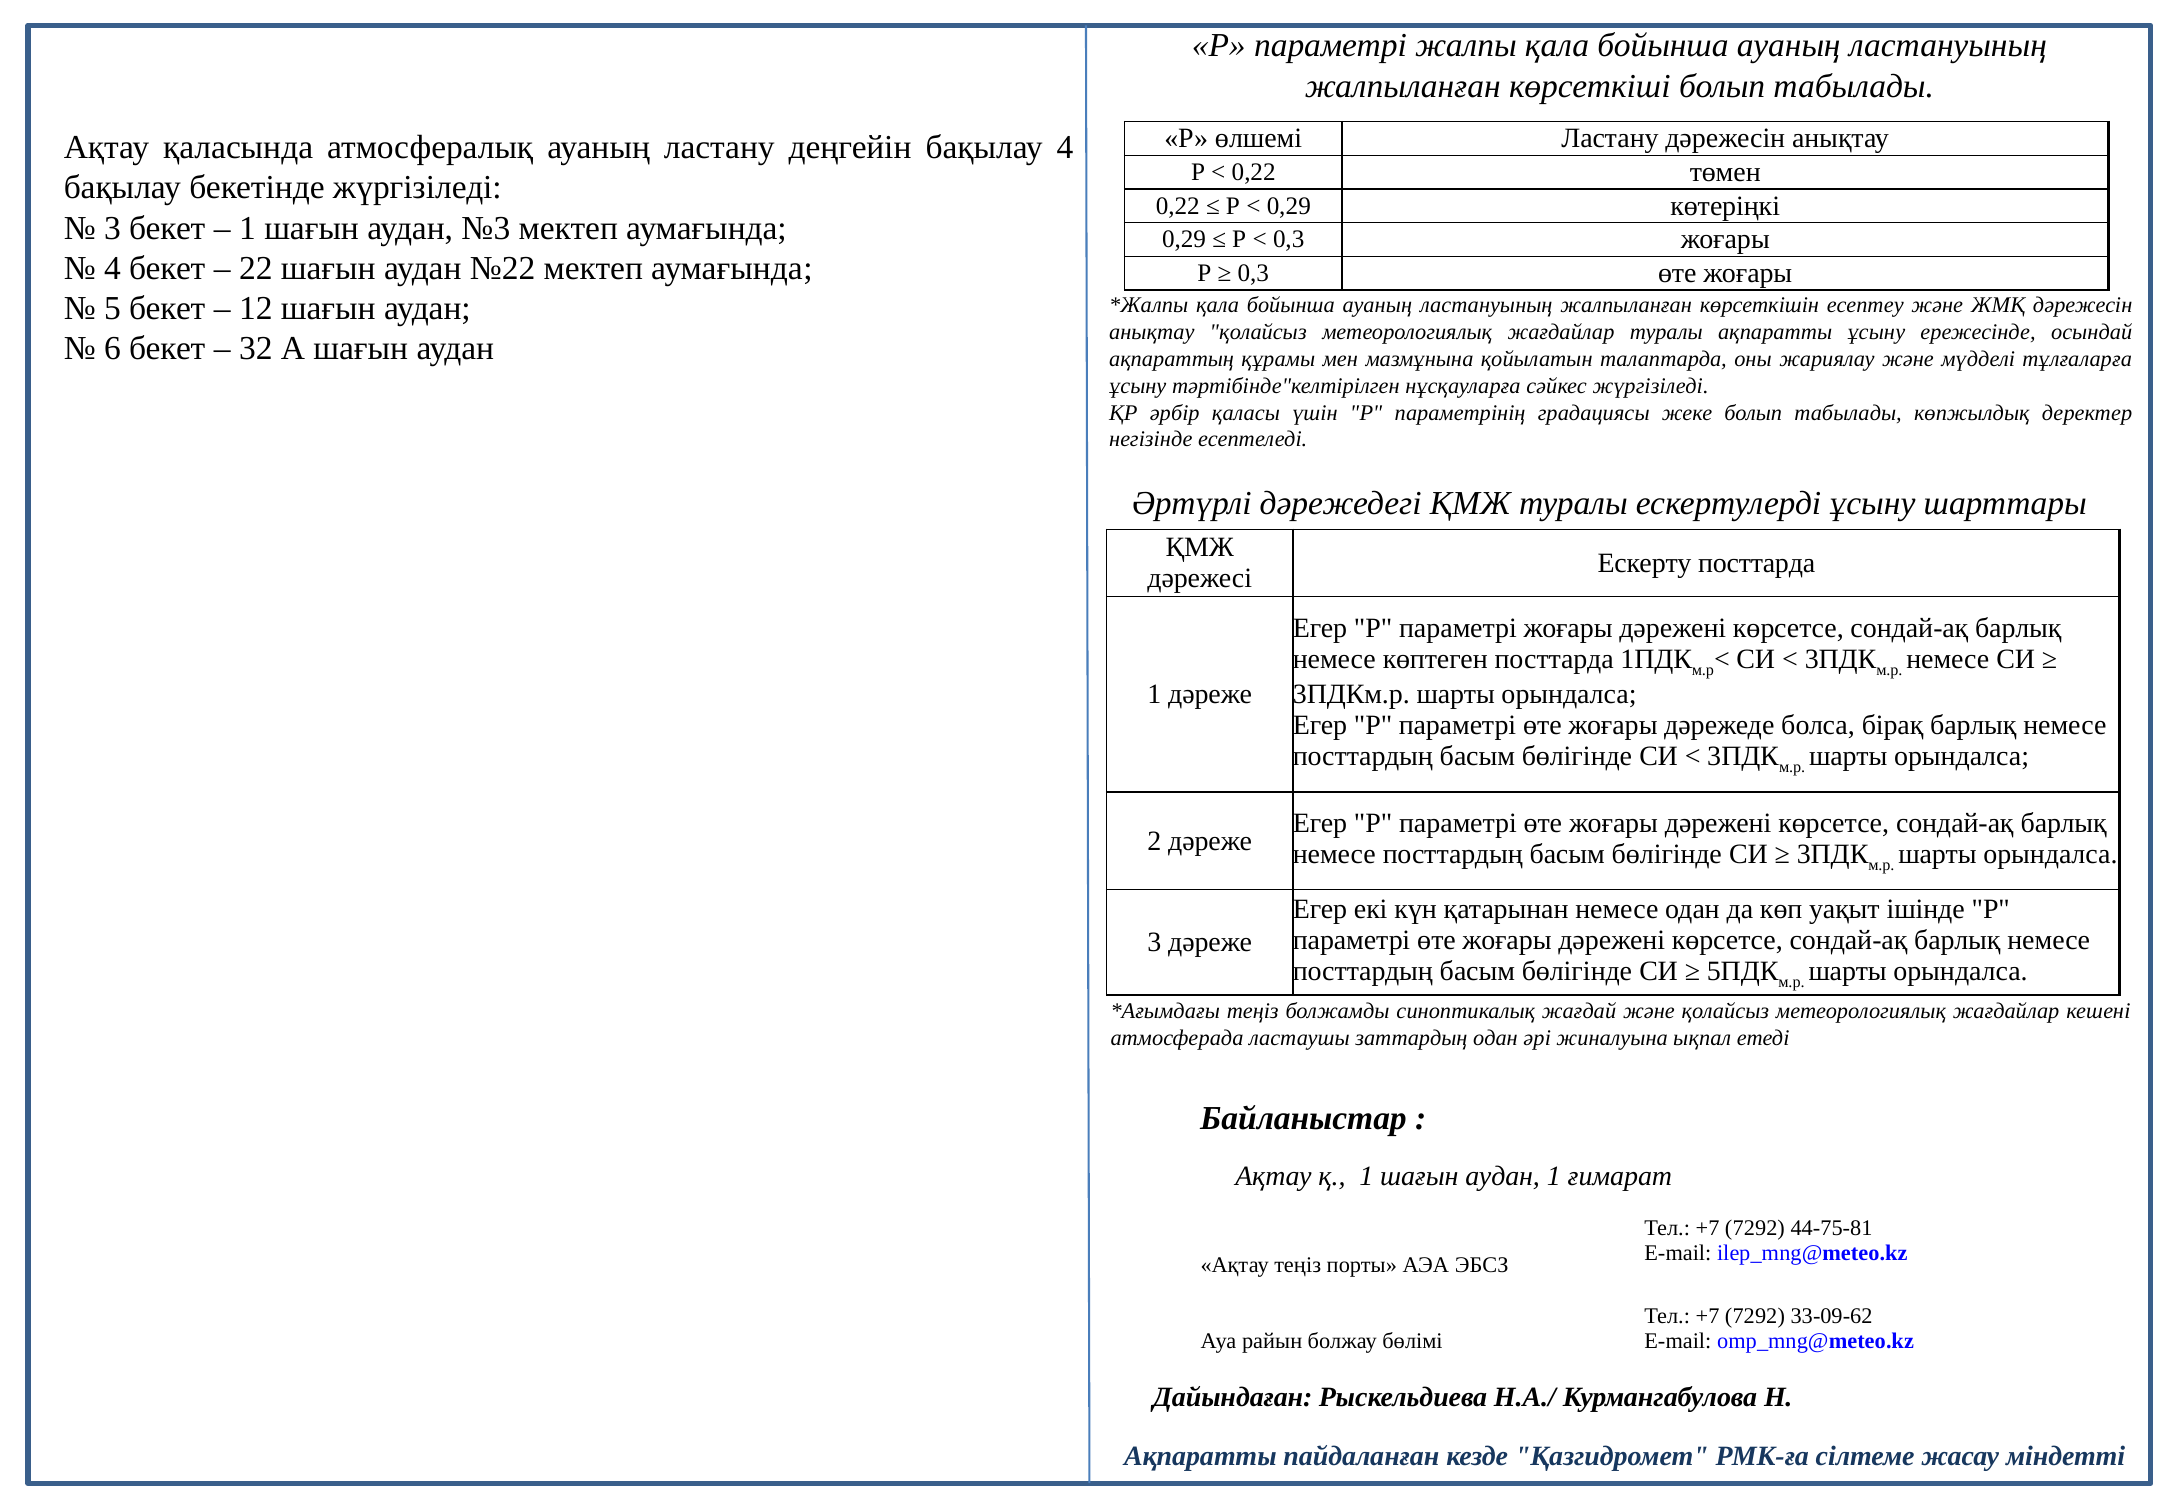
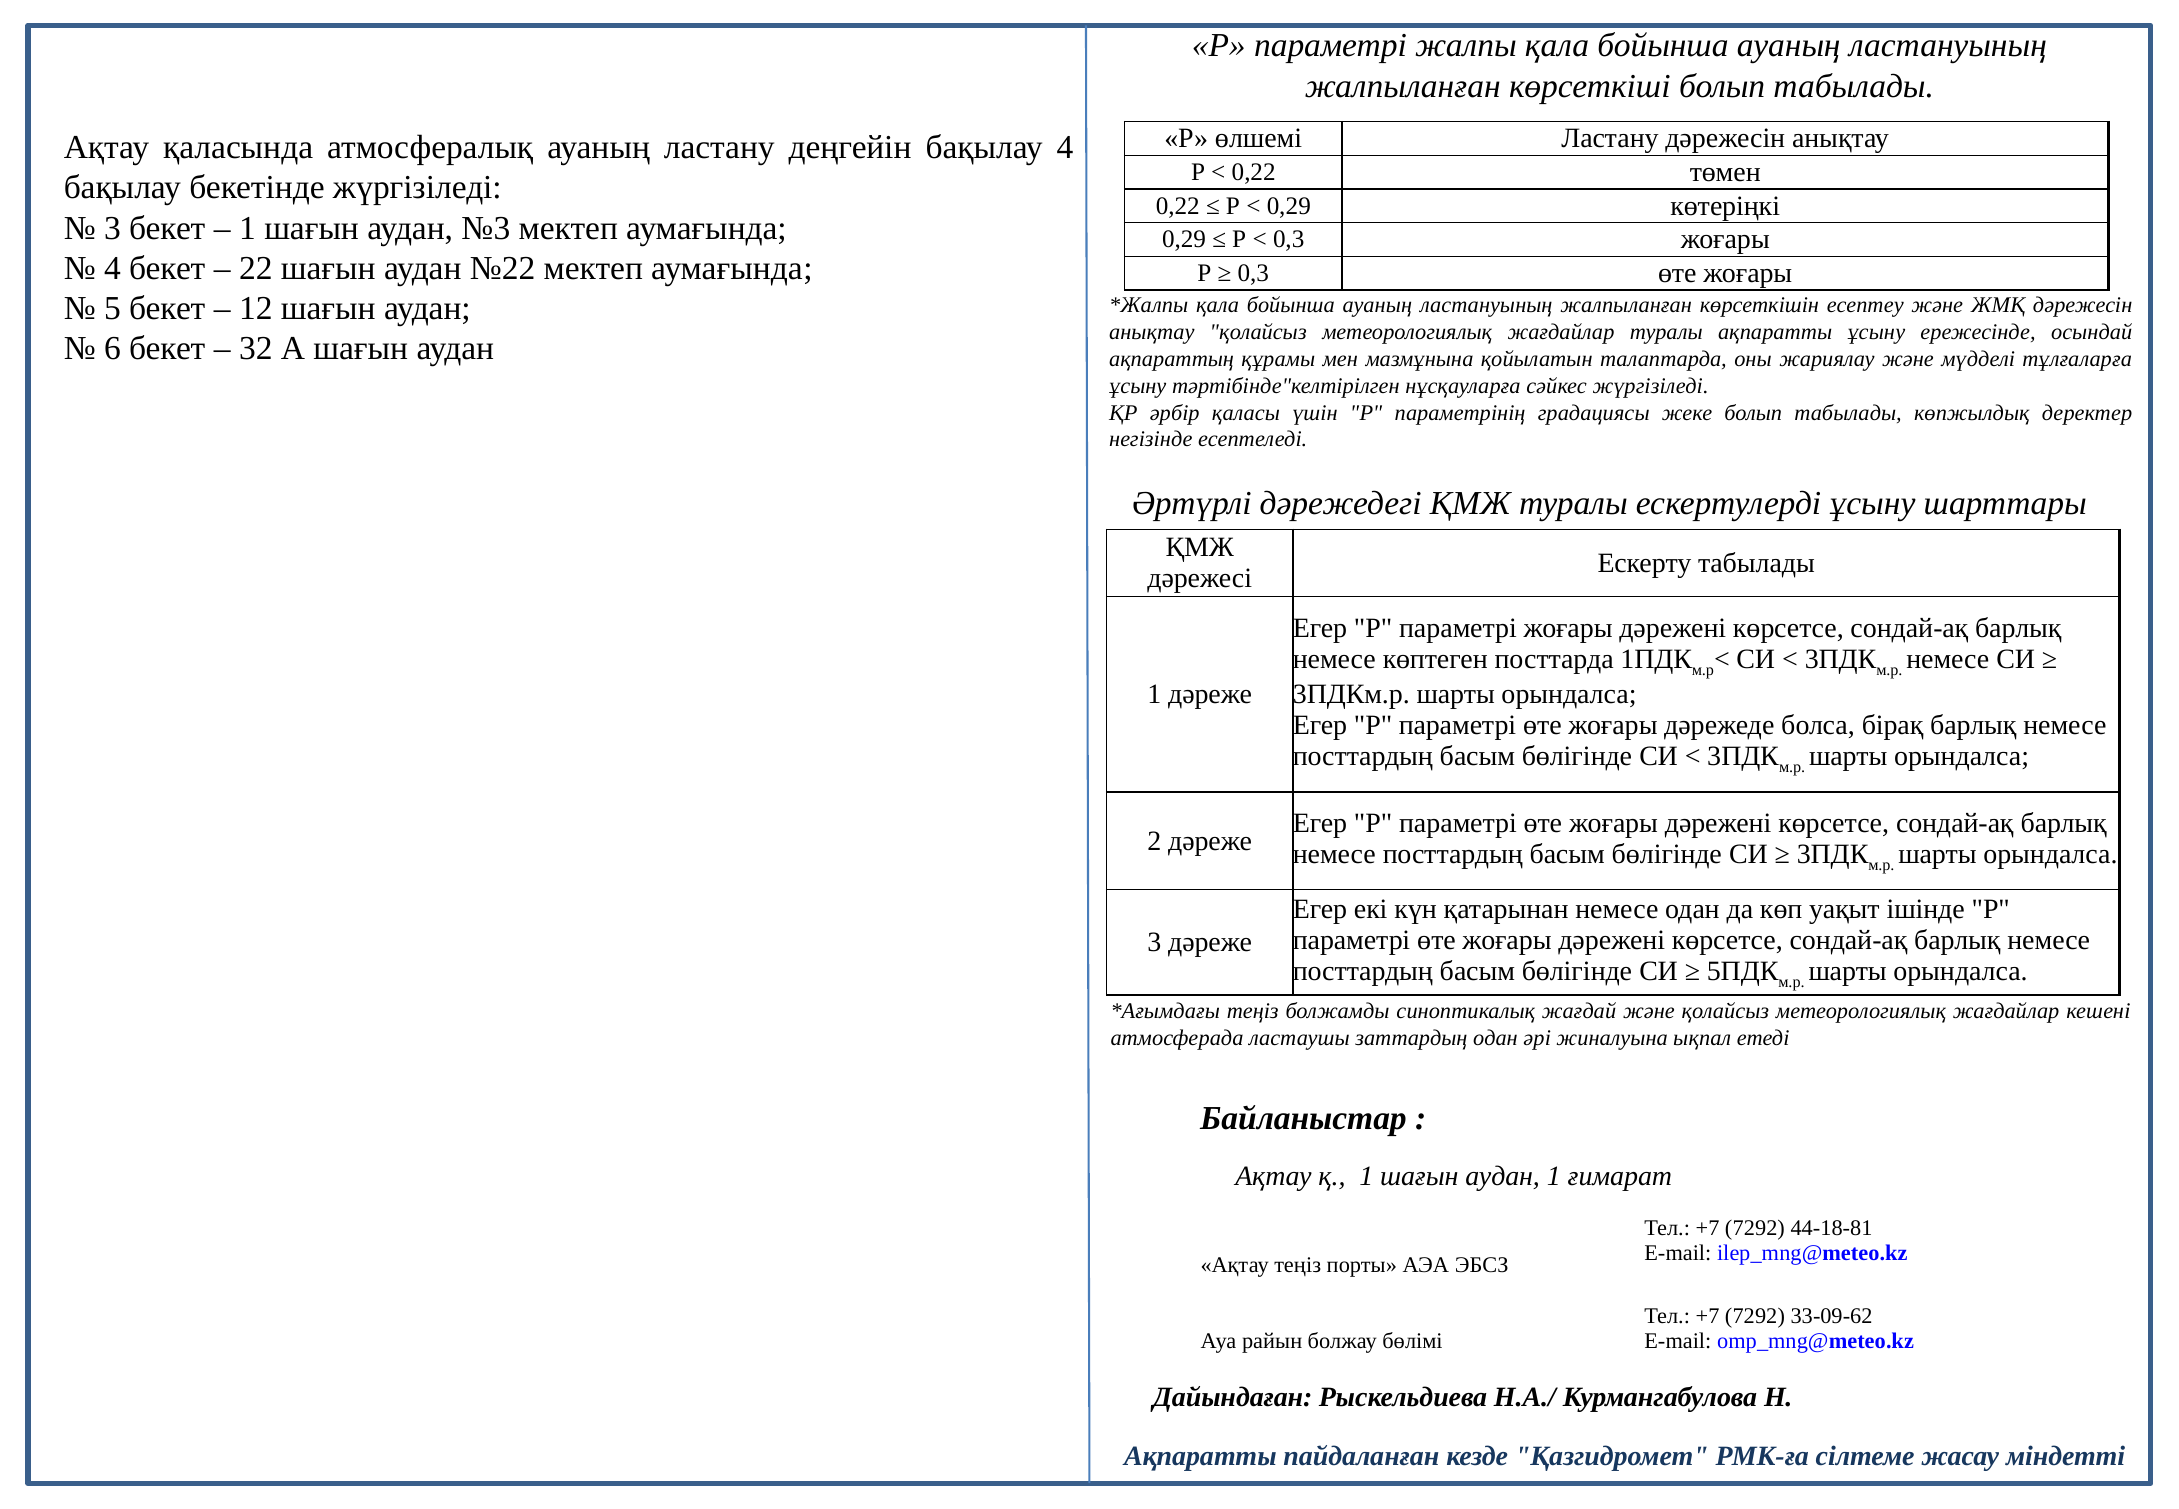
Ескерту посттарда: посттарда -> табылады (1756, 563)
44-75-81: 44-75-81 -> 44-18-81 (1832, 1228)
